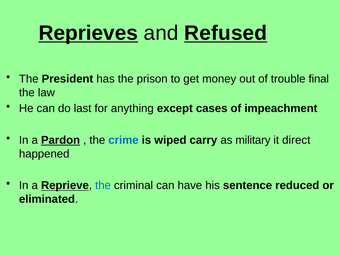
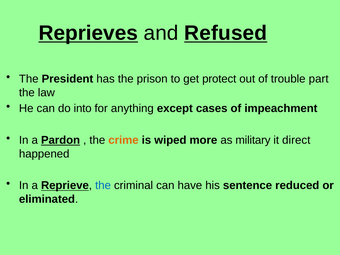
money: money -> protect (219, 79)
final: final -> part (319, 79)
last: last -> into (83, 108)
crime colour: blue -> orange (123, 140)
carry: carry -> more (203, 140)
